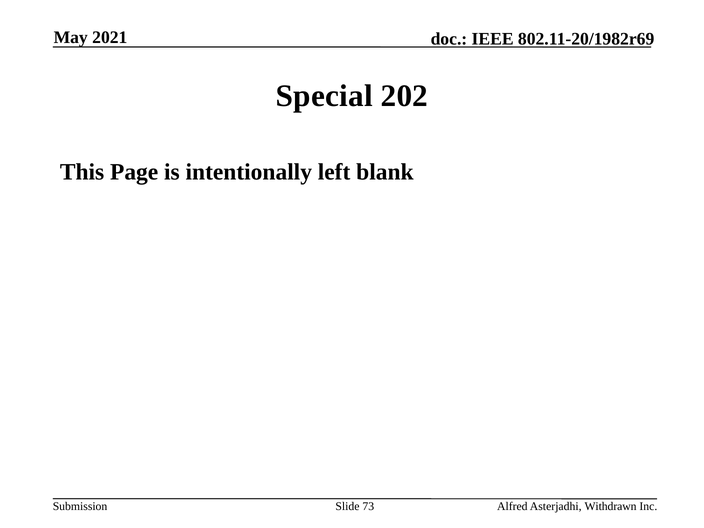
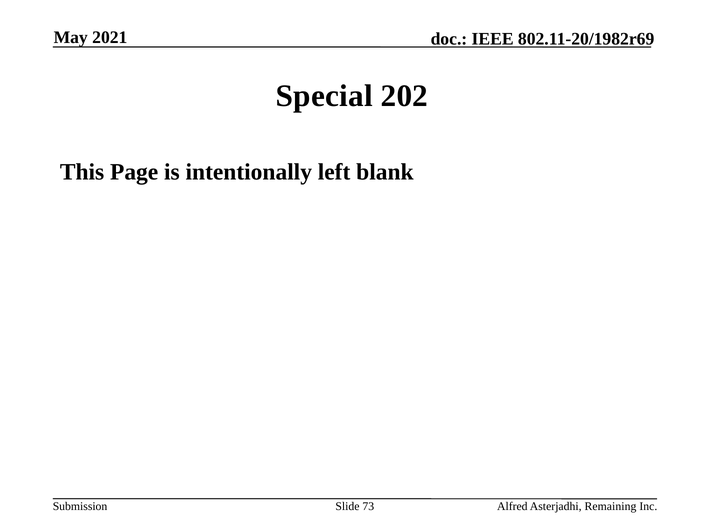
Withdrawn: Withdrawn -> Remaining (610, 506)
